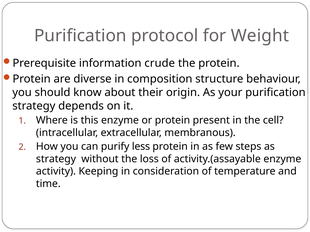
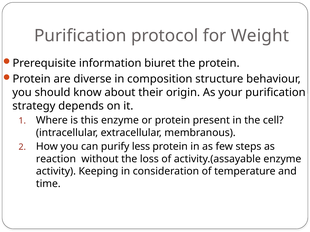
crude: crude -> biuret (160, 63)
strategy: strategy -> reaction (56, 159)
